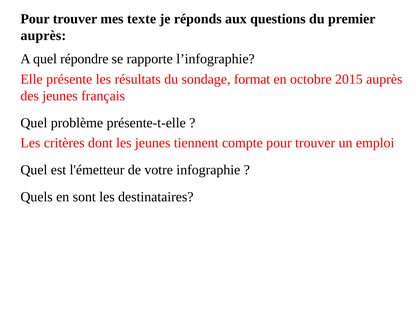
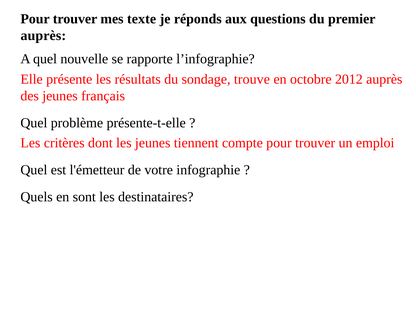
répondre: répondre -> nouvelle (84, 59)
format: format -> trouve (252, 79)
2015: 2015 -> 2012 (349, 79)
